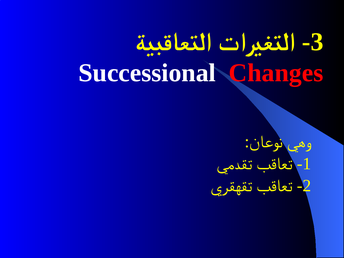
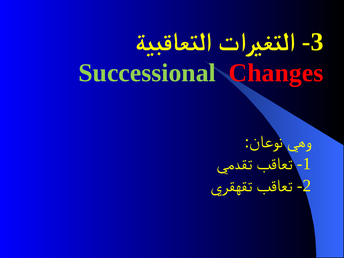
Successional colour: white -> light green (147, 73)
